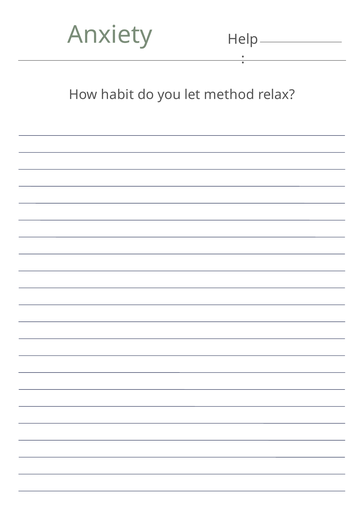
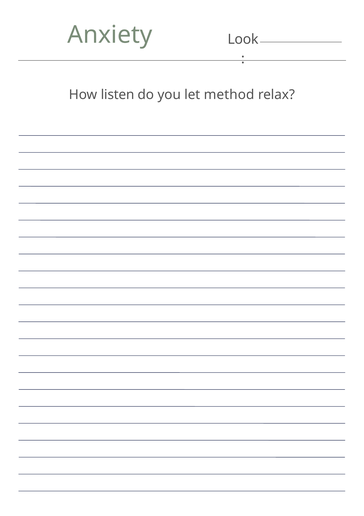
Help: Help -> Look (243, 39)
habit: habit -> listen (118, 94)
